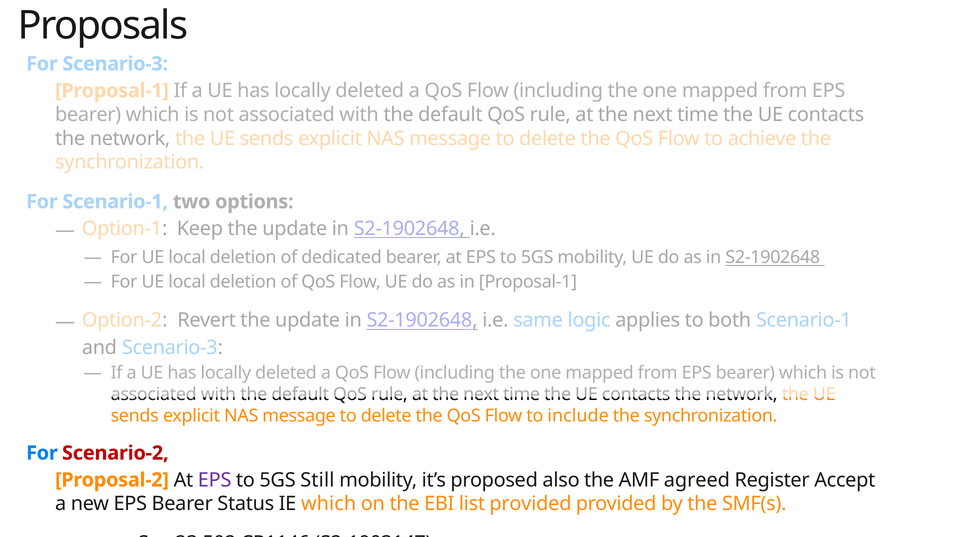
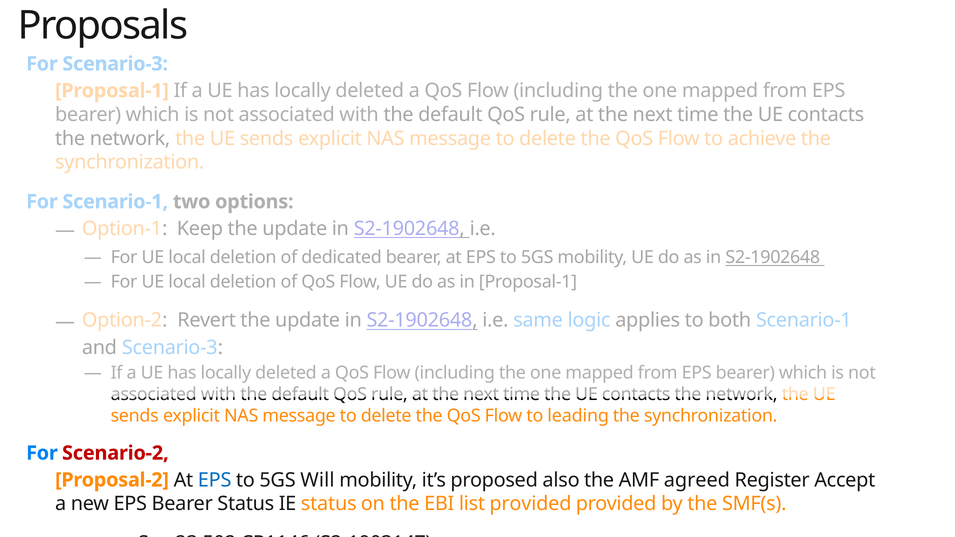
include: include -> leading (578, 416)
EPS colour: purple -> blue (215, 480)
Still: Still -> Will (317, 480)
IE which: which -> status (329, 504)
